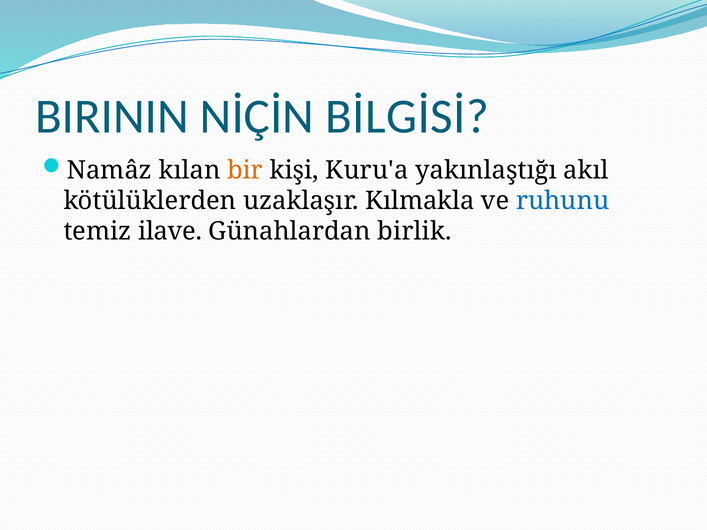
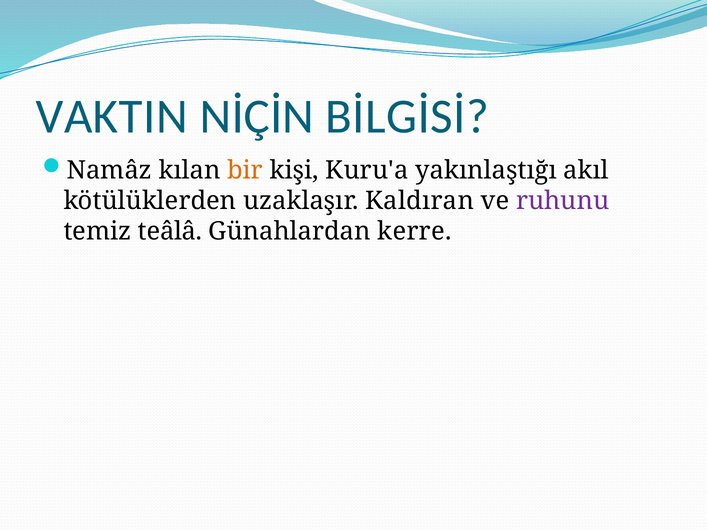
BIRININ: BIRININ -> VAKTIN (112, 117)
Kılmakla: Kılmakla -> Kaldıran (420, 201)
ruhunu colour: blue -> purple (563, 201)
ilave: ilave -> teâlâ (170, 231)
birlik: birlik -> kerre (414, 231)
